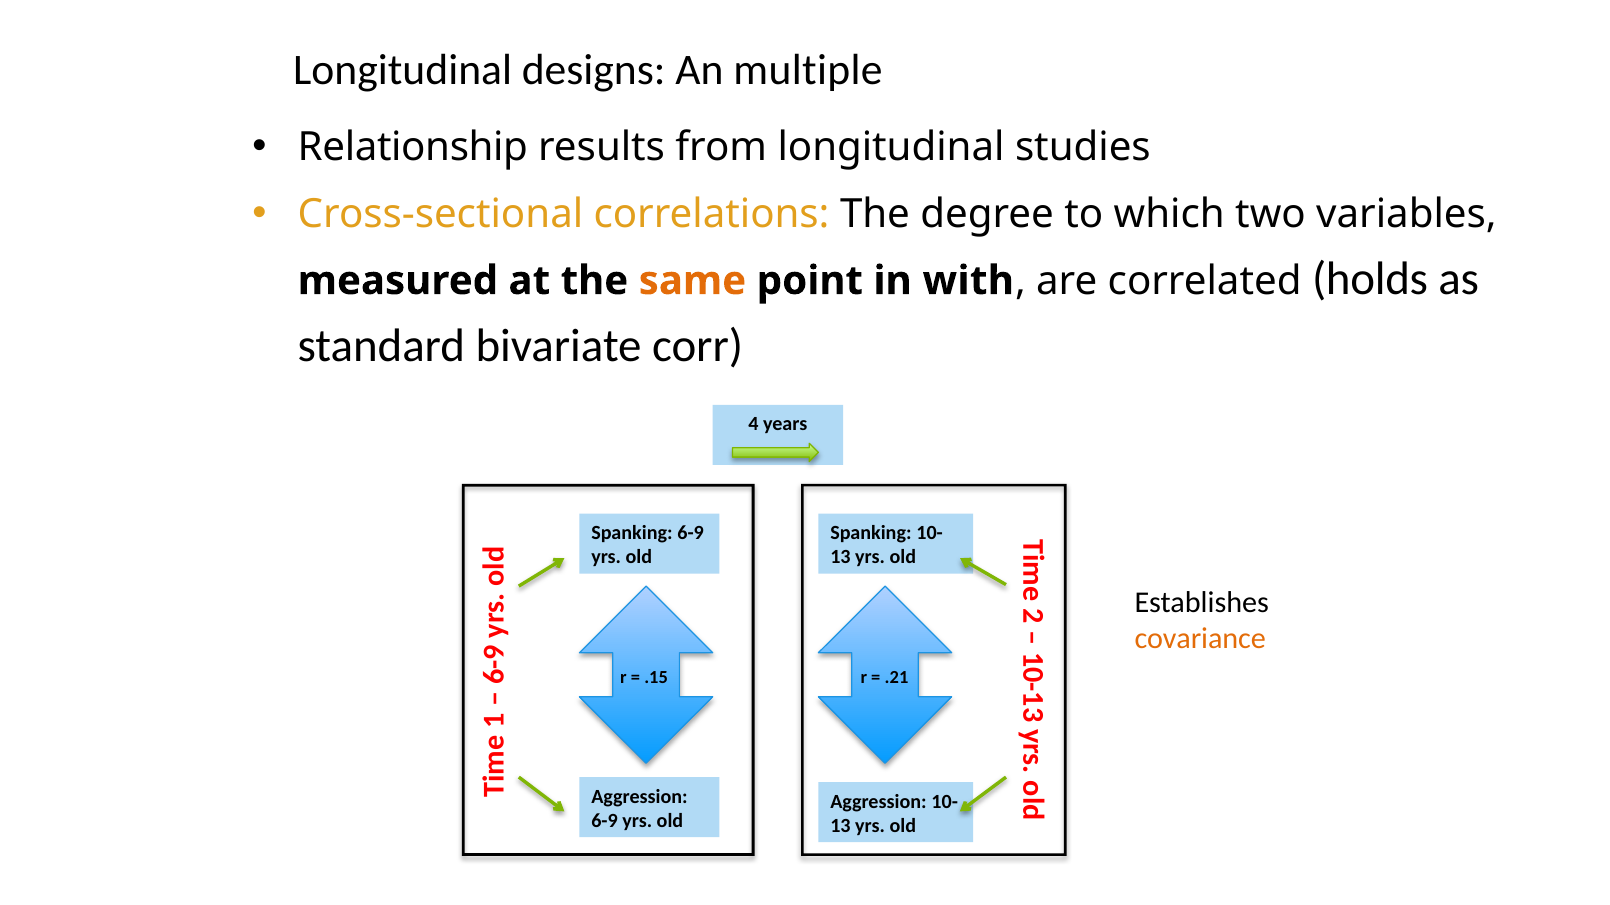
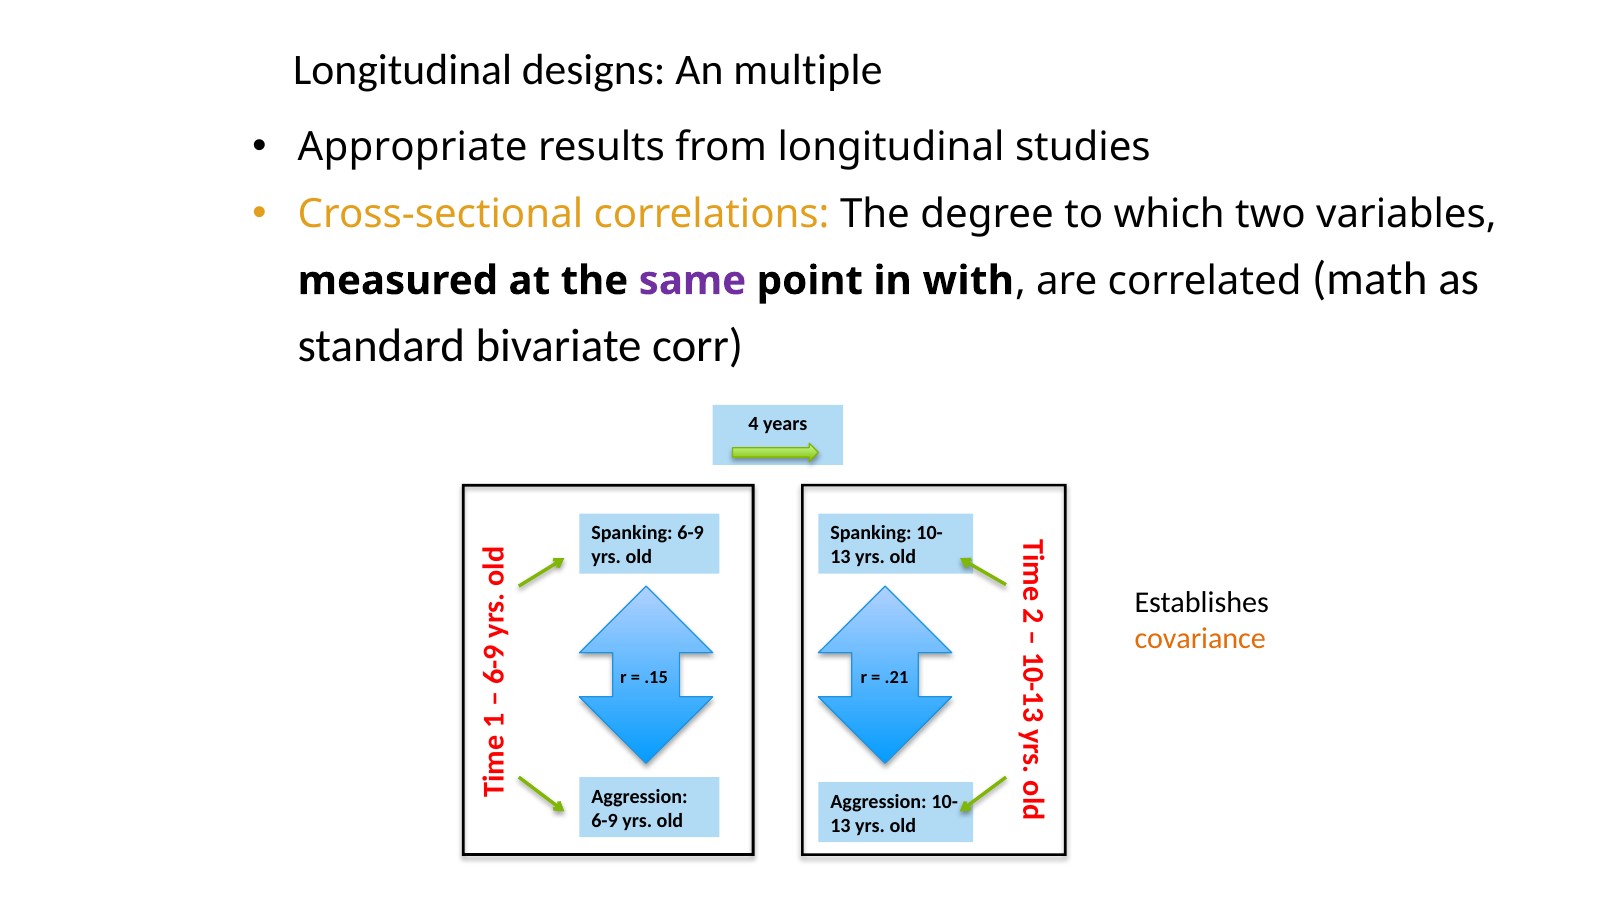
Relationship: Relationship -> Appropriate (413, 147)
same colour: orange -> purple (692, 281)
holds: holds -> math (1370, 279)
